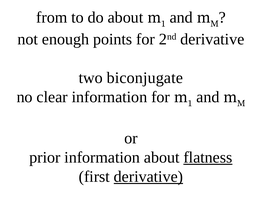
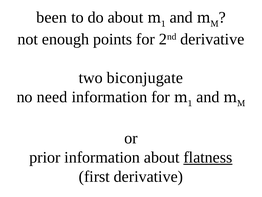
from: from -> been (52, 17)
clear: clear -> need (52, 97)
derivative underline: present -> none (148, 176)
